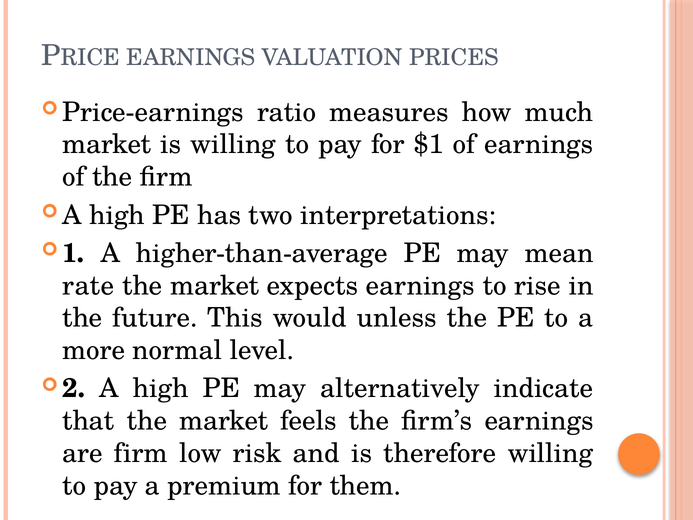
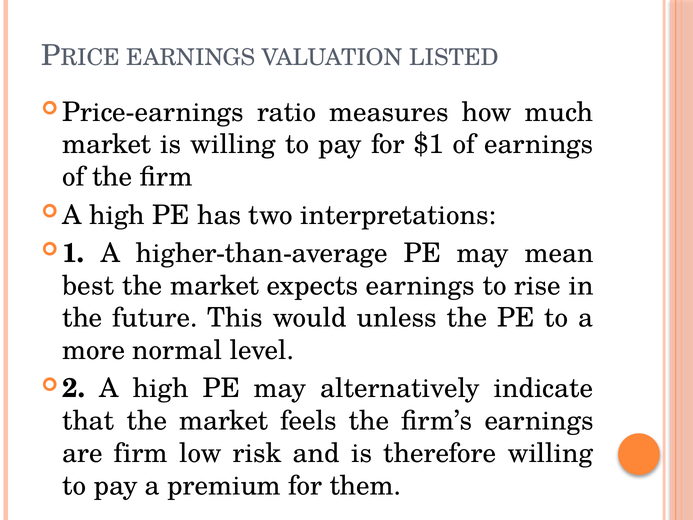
PRICES: PRICES -> LISTED (454, 57)
rate: rate -> best (88, 286)
